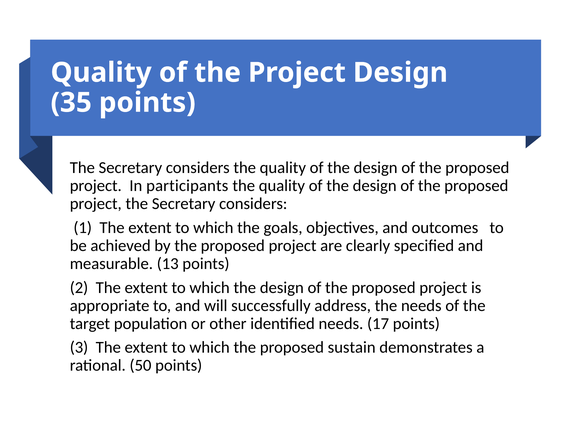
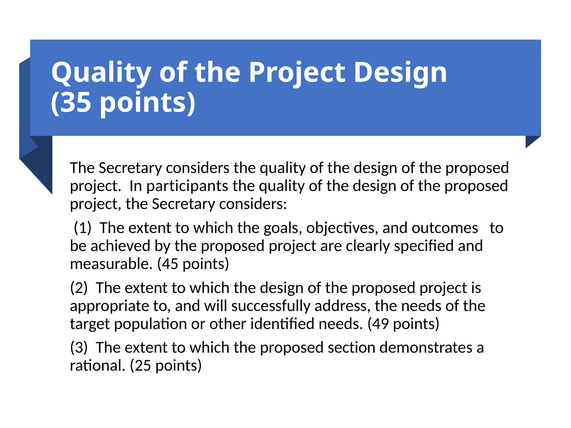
13: 13 -> 45 (168, 264)
17: 17 -> 49 (378, 324)
sustain: sustain -> section (352, 348)
50: 50 -> 25 (140, 366)
